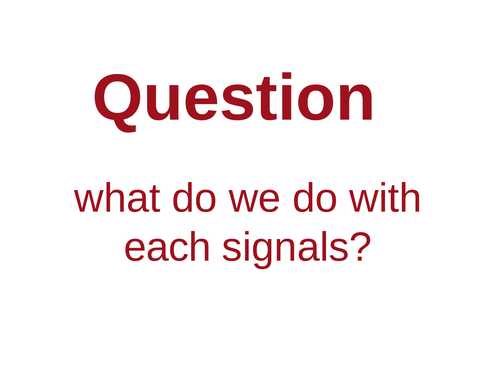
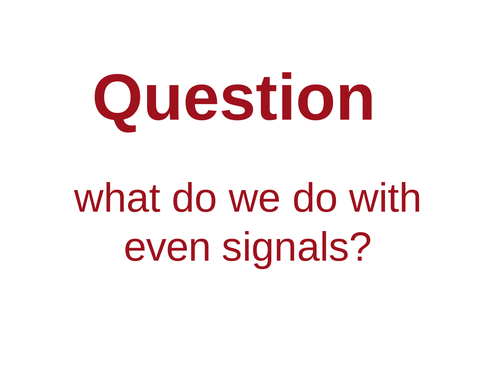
each: each -> even (168, 248)
